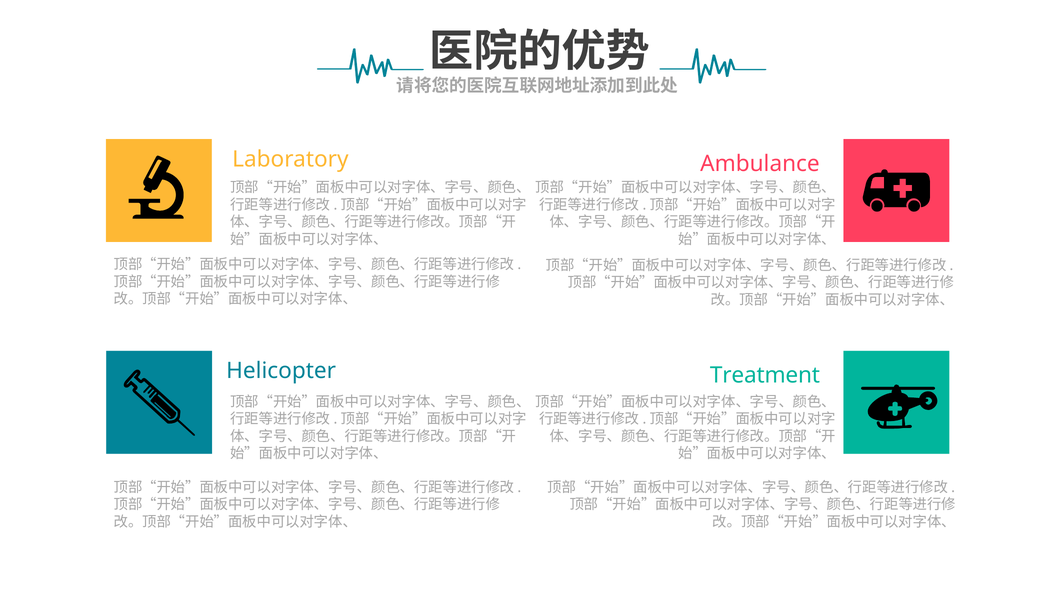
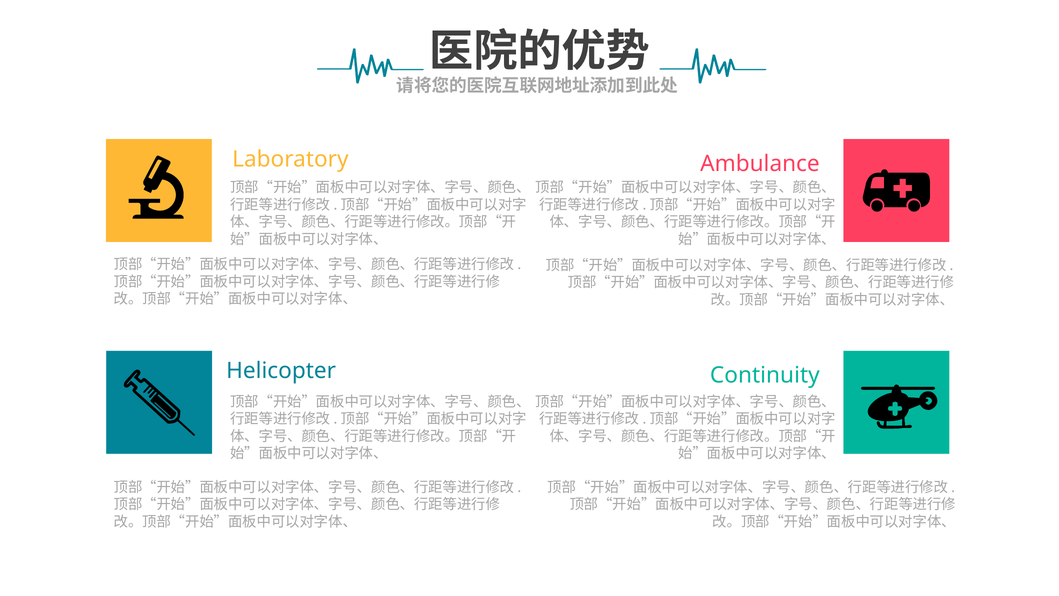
Treatment: Treatment -> Continuity (765, 375)
